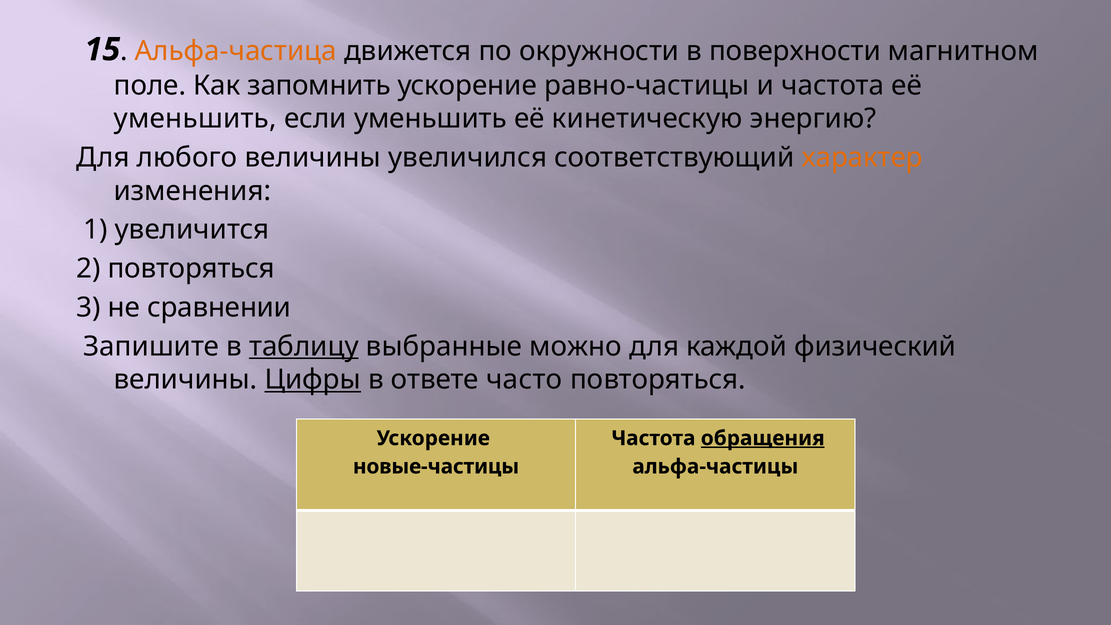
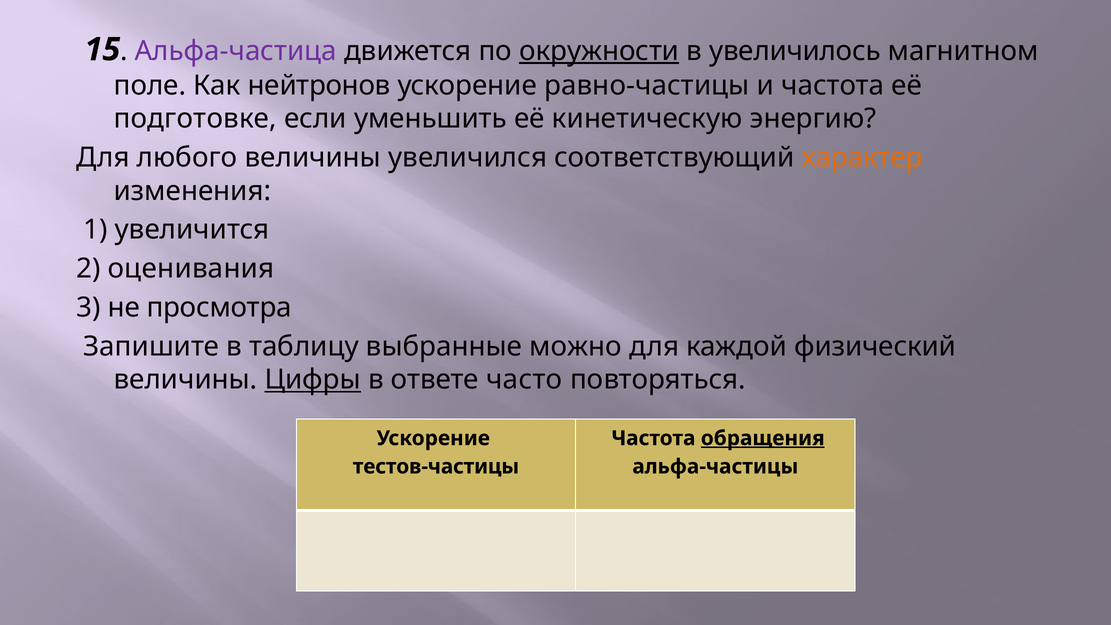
Альфа-частица colour: orange -> purple (236, 51)
окружности underline: none -> present (599, 51)
поверхности: поверхности -> увеличилось (795, 51)
запомнить: запомнить -> нейтронов (319, 85)
уменьшить: уменьшить -> подготовке (195, 119)
2 повторяться: повторяться -> оценивания (191, 269)
сравнении: сравнении -> просмотра (219, 307)
таблицу underline: present -> none (304, 346)
новые-частицы: новые-частицы -> тестов-частицы (436, 467)
